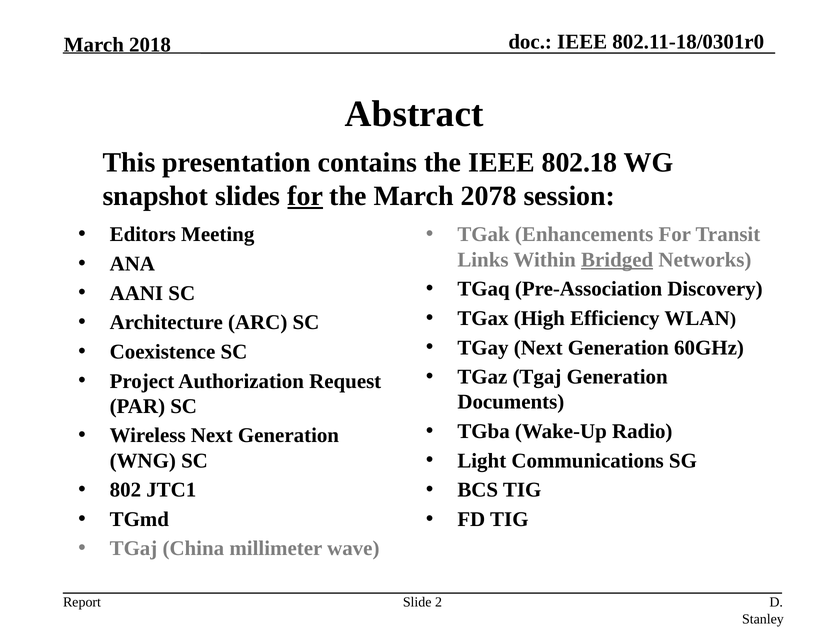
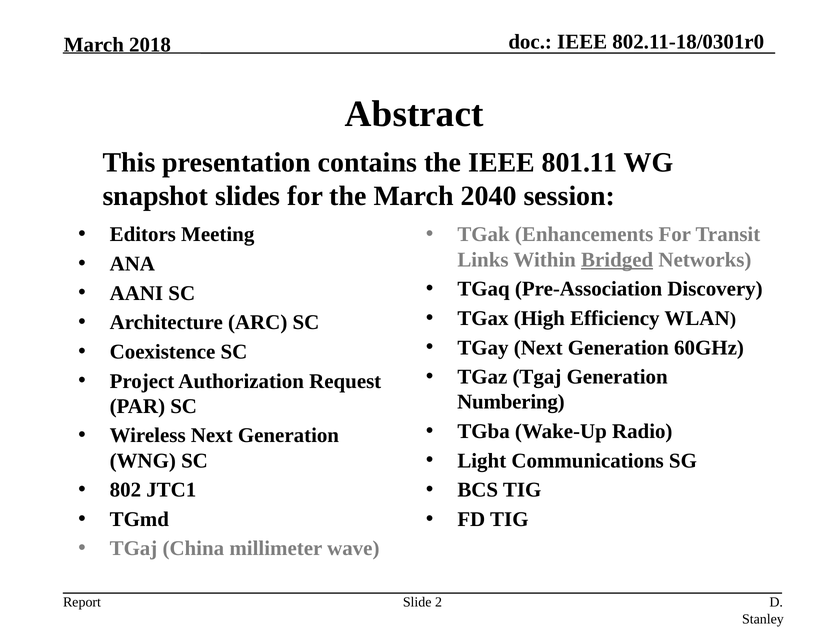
802.18: 802.18 -> 801.11 (580, 163)
for underline: present -> none (305, 196)
2078: 2078 -> 2040 (489, 196)
Documents: Documents -> Numbering (511, 402)
